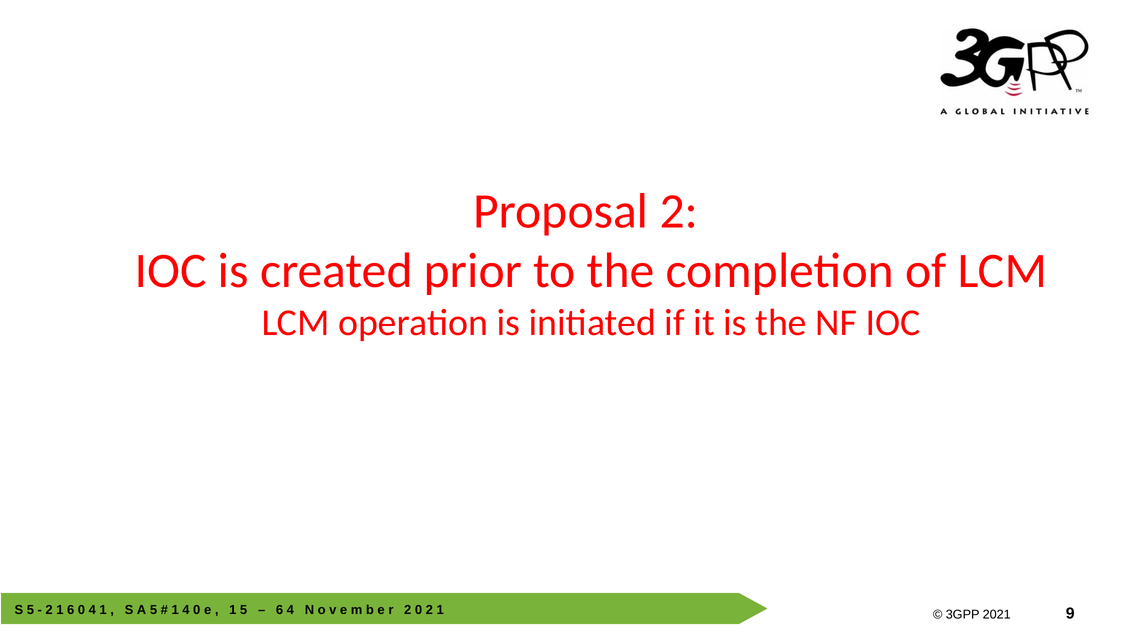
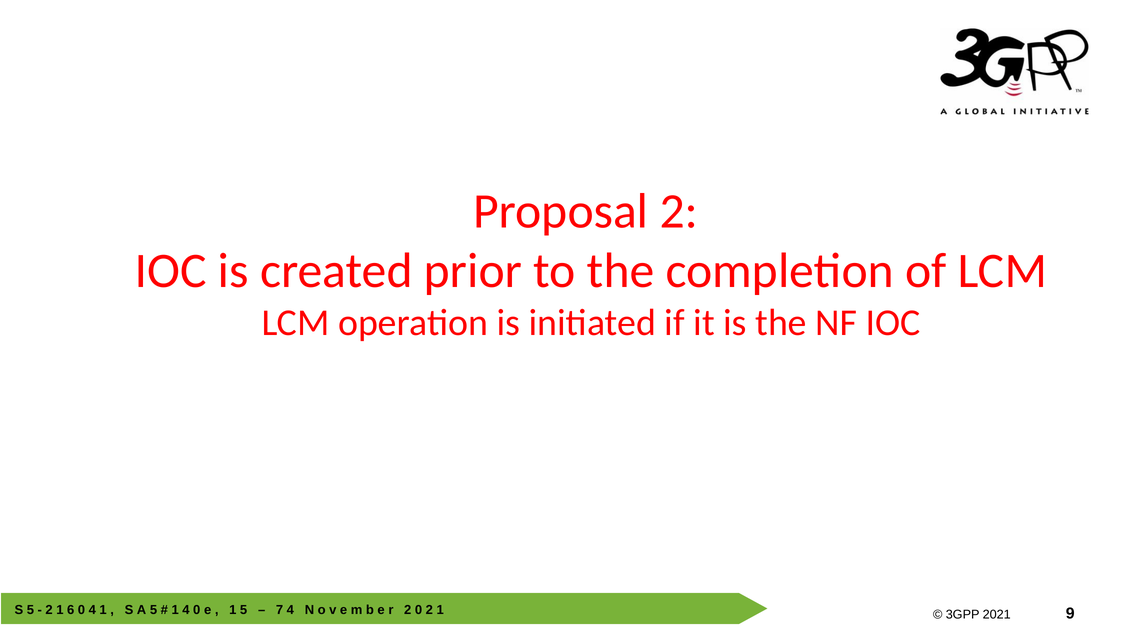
6: 6 -> 7 (280, 610)
